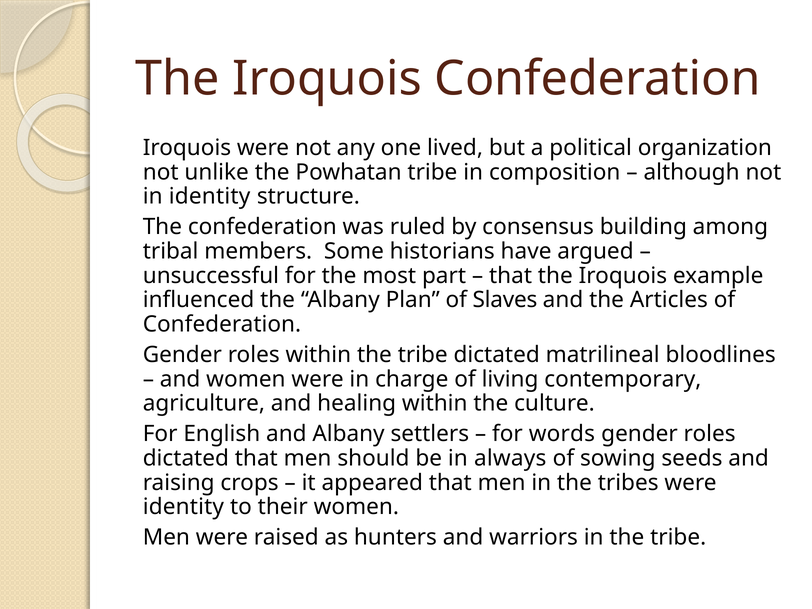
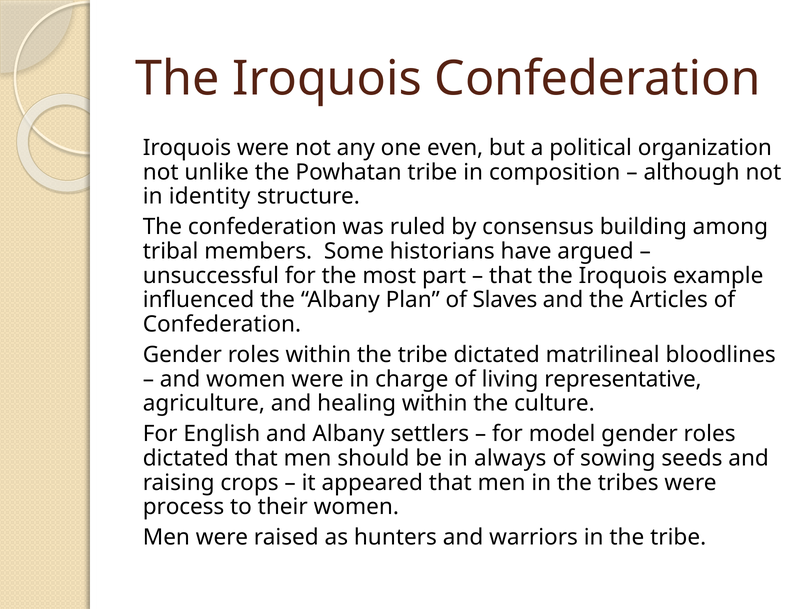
lived: lived -> even (455, 148)
contemporary: contemporary -> representative (623, 379)
words: words -> model (562, 434)
identity: identity -> process (184, 507)
